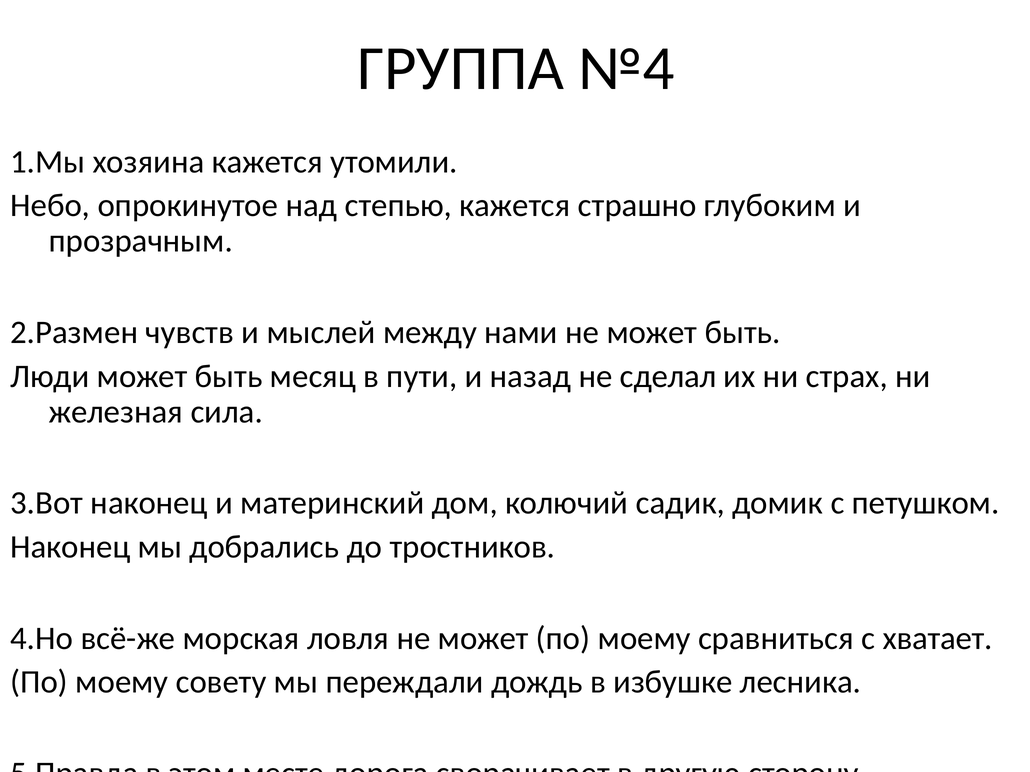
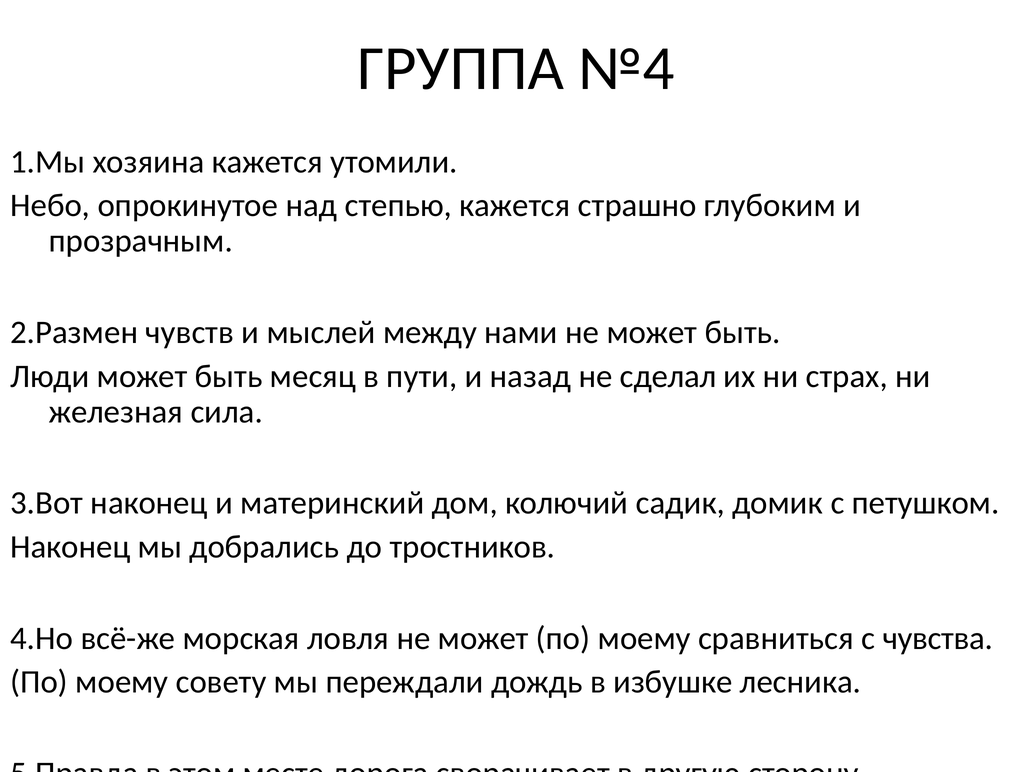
хватает: хватает -> чувства (938, 639)
